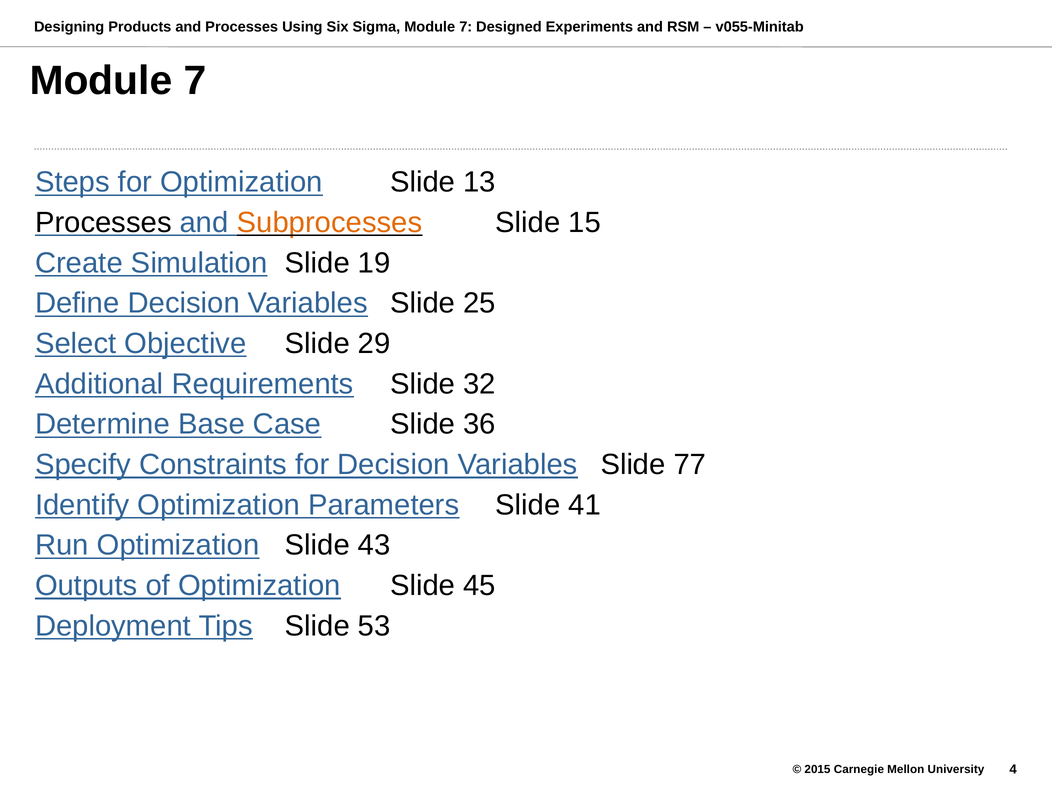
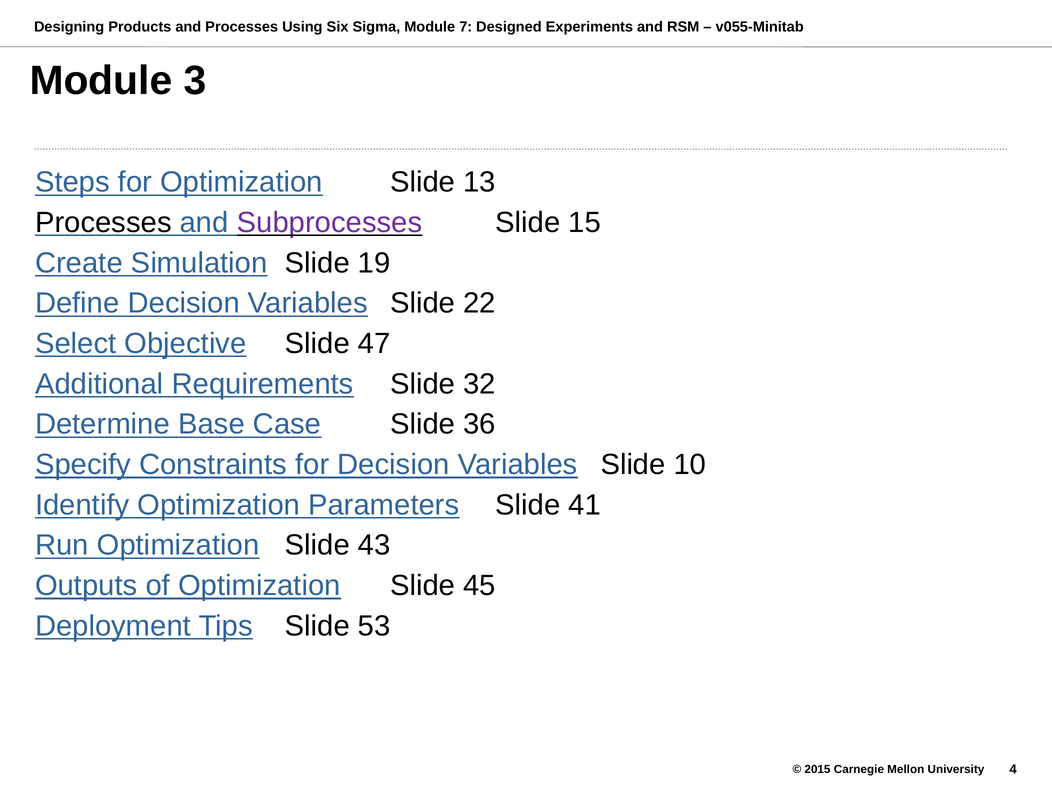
7: 7 -> 3 (195, 81)
Subprocesses colour: orange -> purple (330, 223)
25: 25 -> 22 (479, 303)
29: 29 -> 47 (374, 344)
77: 77 -> 10 (690, 465)
